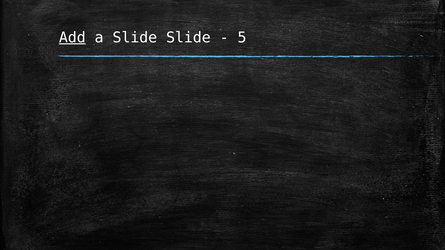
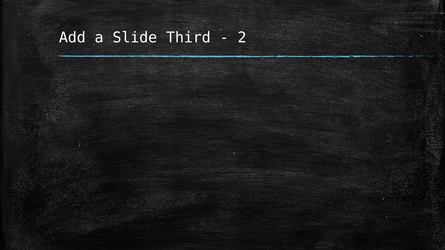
Add underline: present -> none (72, 38)
Slide Slide: Slide -> Third (188, 38)
5: 5 -> 2 (242, 38)
